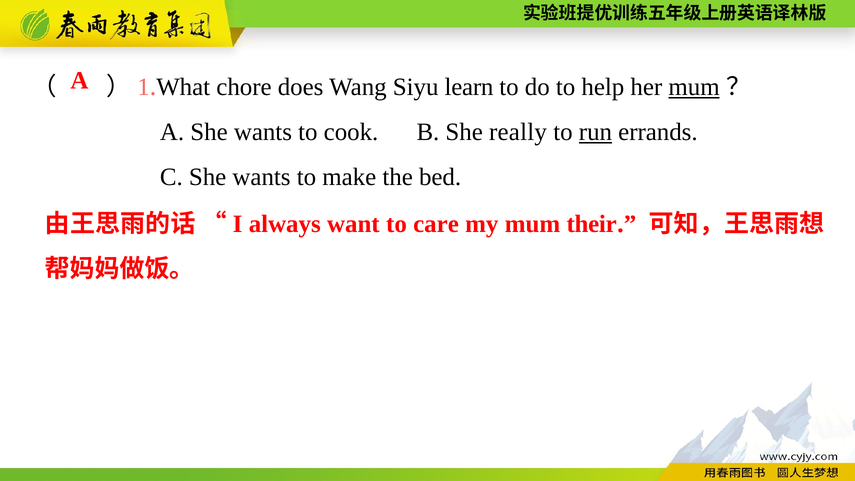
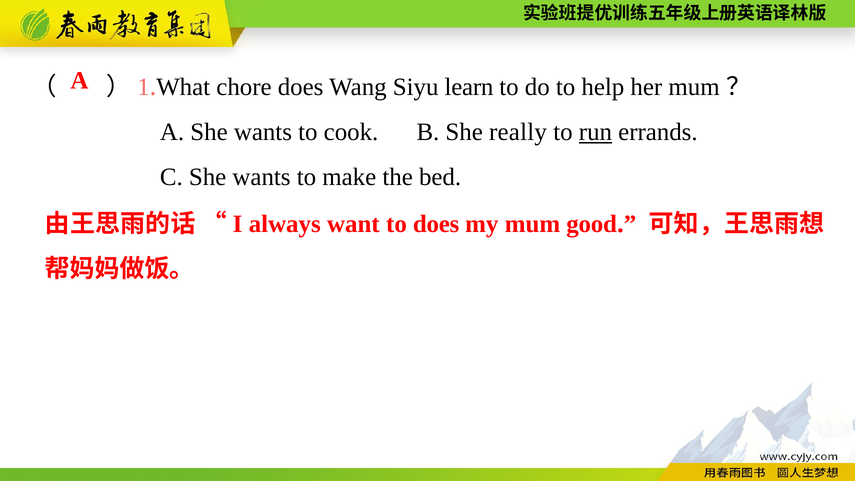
mum underline: present -> none (694, 87)
to care: care -> does (436, 224)
their: their -> good (592, 224)
